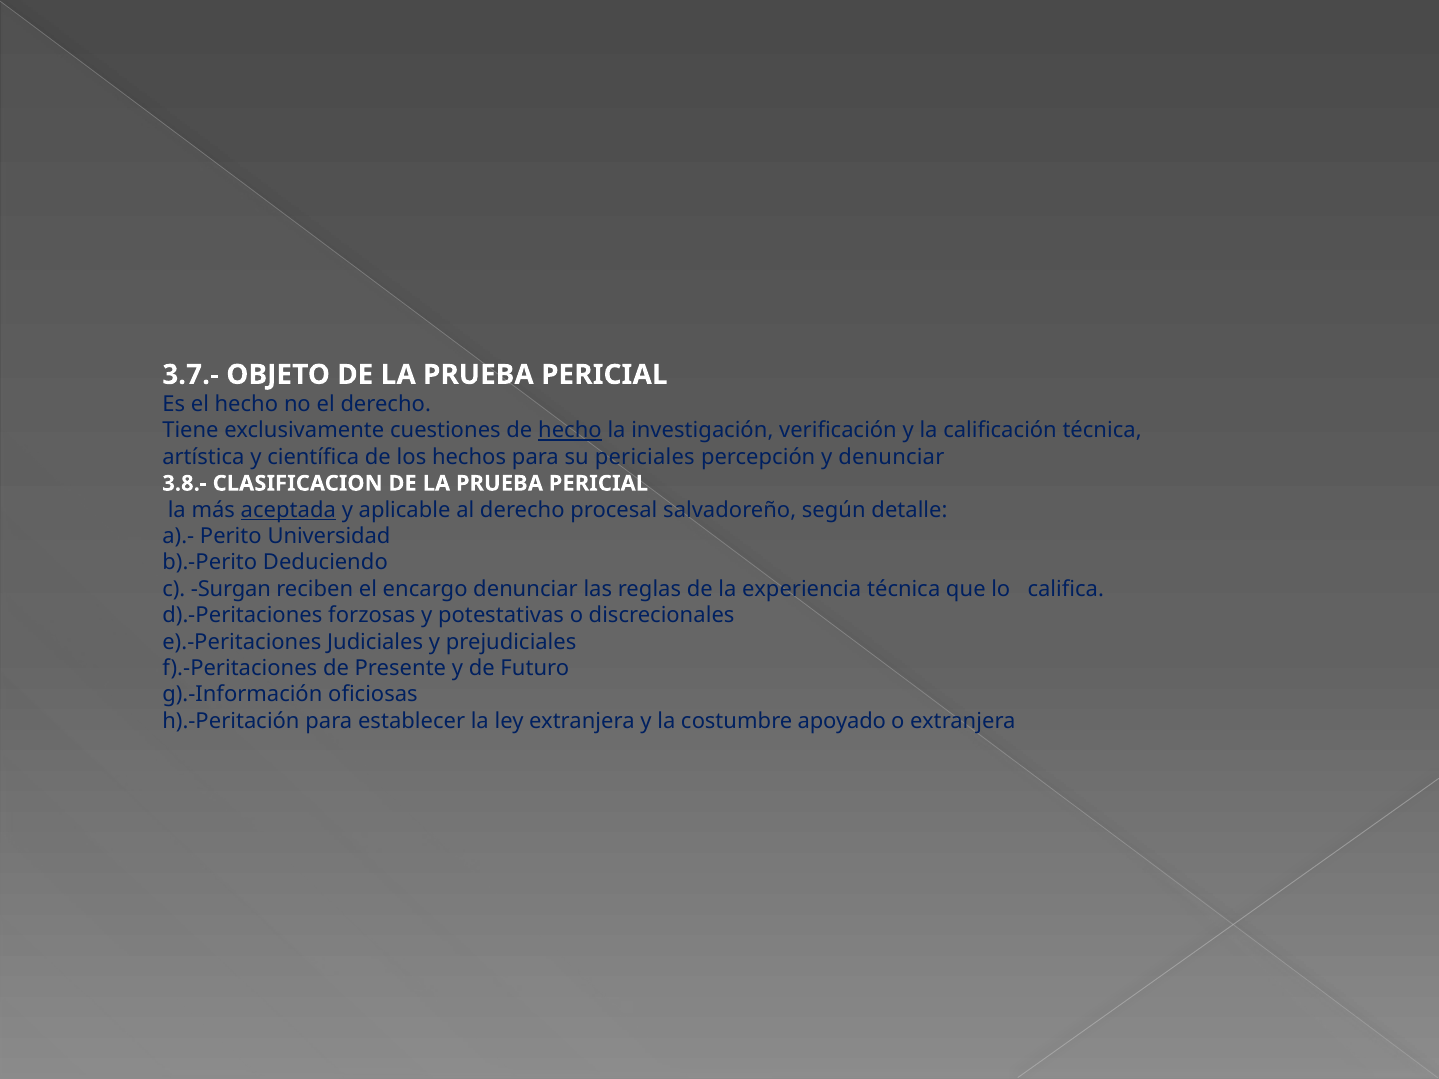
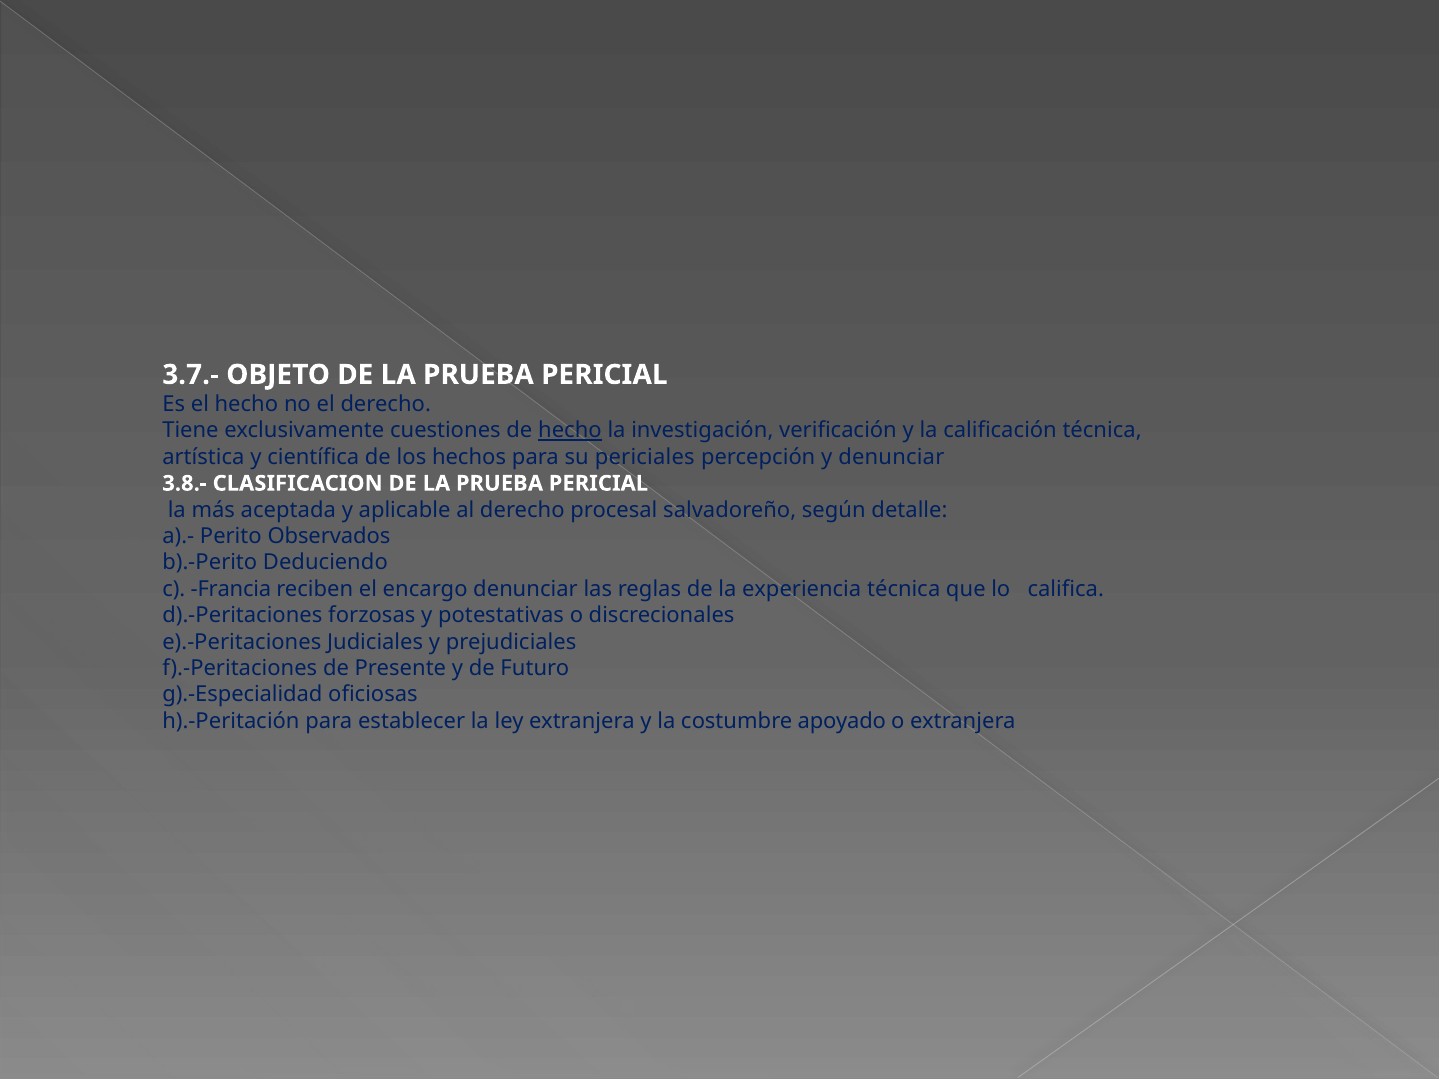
aceptada underline: present -> none (288, 510)
Universidad: Universidad -> Observados (329, 536)
Surgan: Surgan -> Francia (231, 589)
g).-Información: g).-Información -> g).-Especialidad (242, 695)
